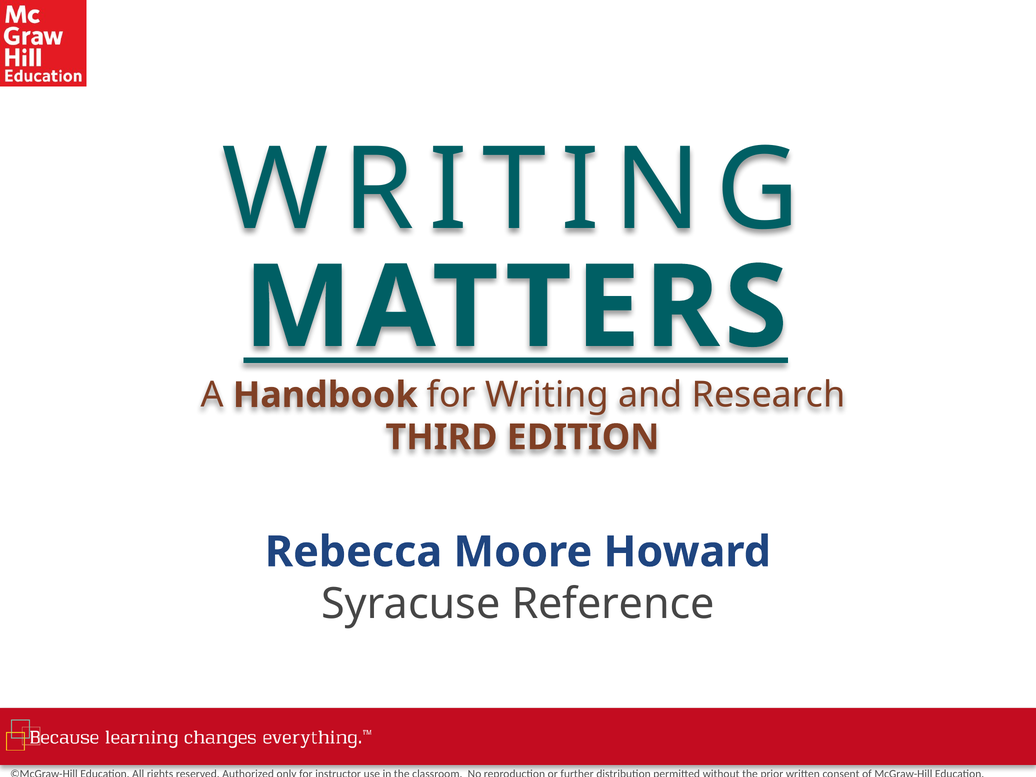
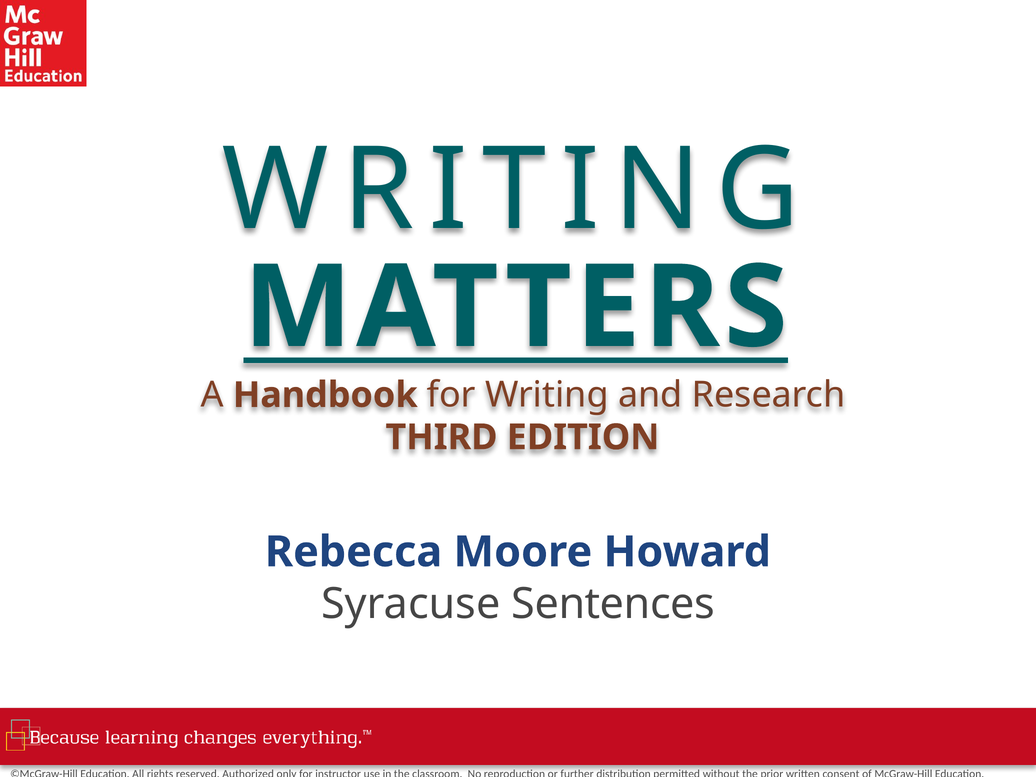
Reference: Reference -> Sentences (613, 604)
